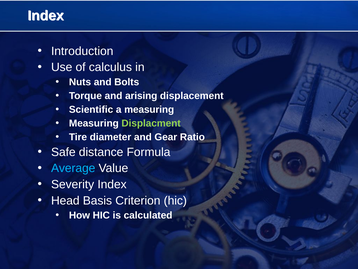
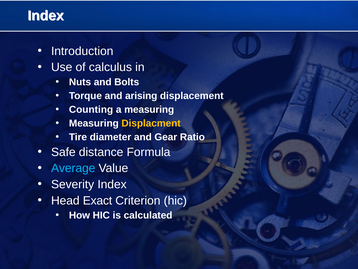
Scientific: Scientific -> Counting (91, 109)
Displacment colour: light green -> yellow (151, 123)
Basis: Basis -> Exact (98, 200)
